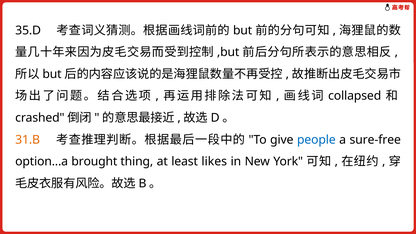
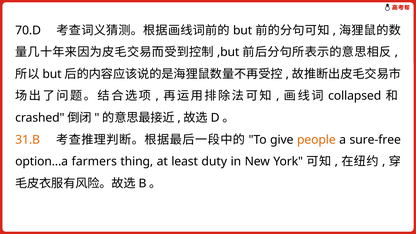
35.D: 35.D -> 70.D (28, 30)
people colour: blue -> orange (316, 140)
brought: brought -> farmers (94, 162)
likes: likes -> duty (214, 162)
